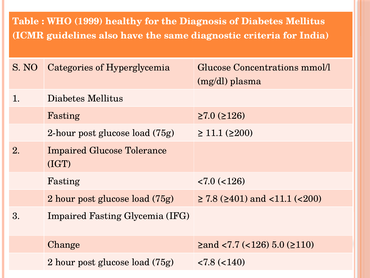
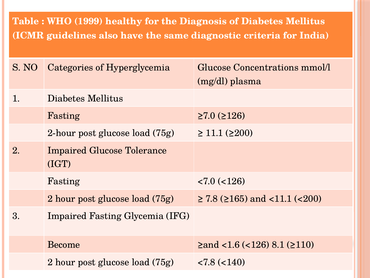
≥401: ≥401 -> ≥165 (234, 198)
Change: Change -> Become (64, 244)
<7.7: <7.7 -> <1.6 (231, 244)
5.0: 5.0 -> 8.1 (278, 244)
